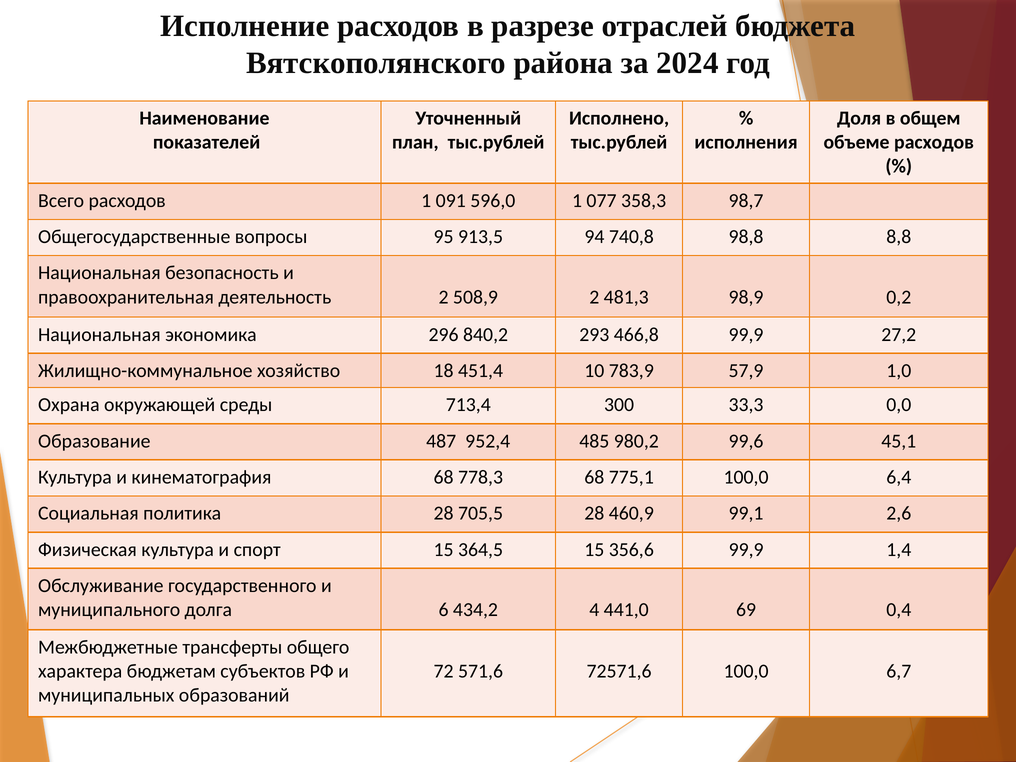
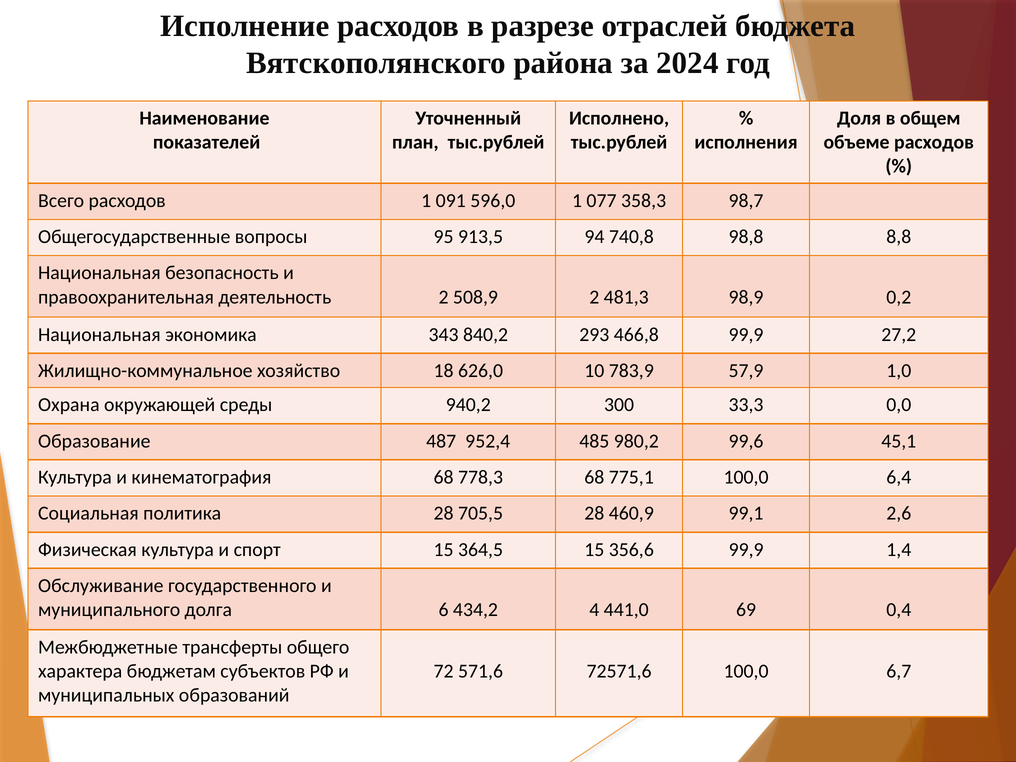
296: 296 -> 343 (444, 334)
451,4: 451,4 -> 626,0 (481, 371)
713,4: 713,4 -> 940,2 (468, 405)
